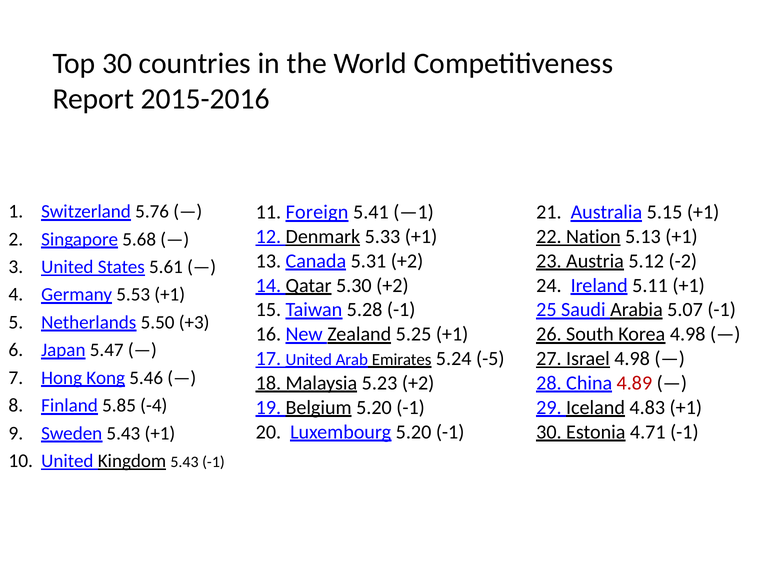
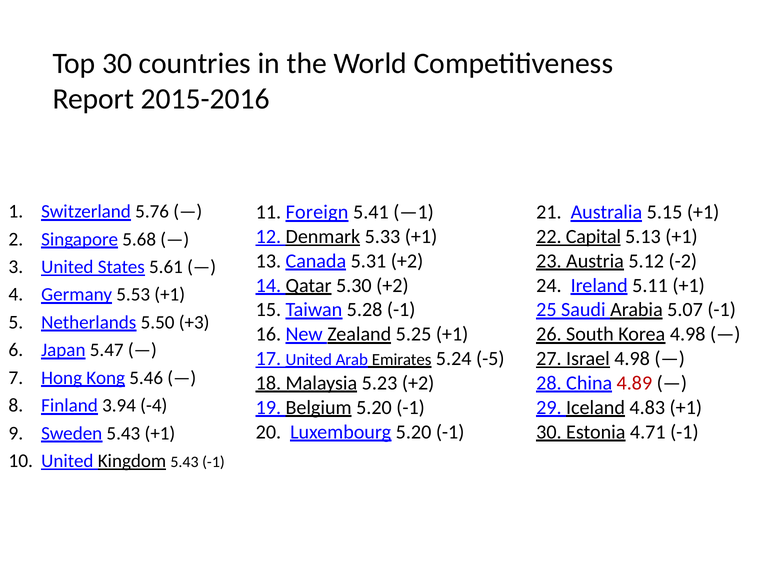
Nation: Nation -> Capital (593, 237)
5.85: 5.85 -> 3.94 (119, 406)
